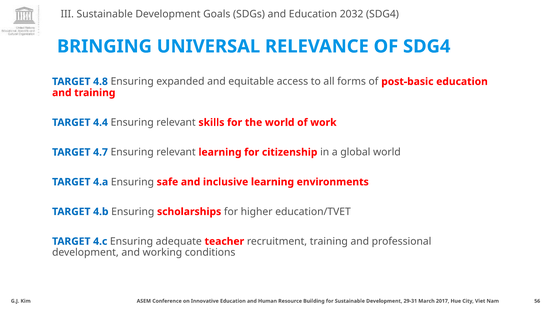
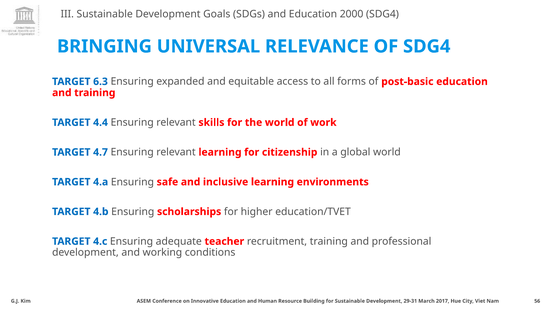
2032: 2032 -> 2000 (352, 14)
4.8: 4.8 -> 6.3 (101, 82)
